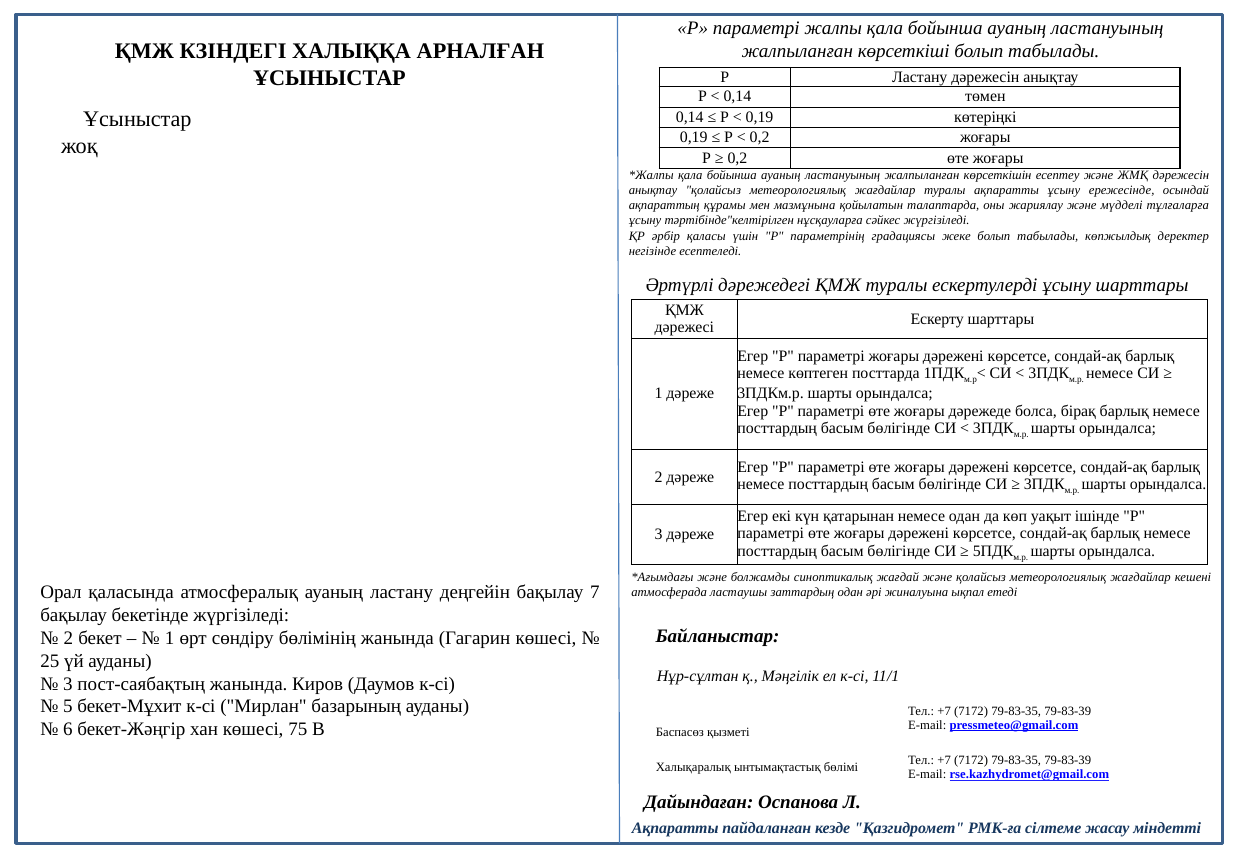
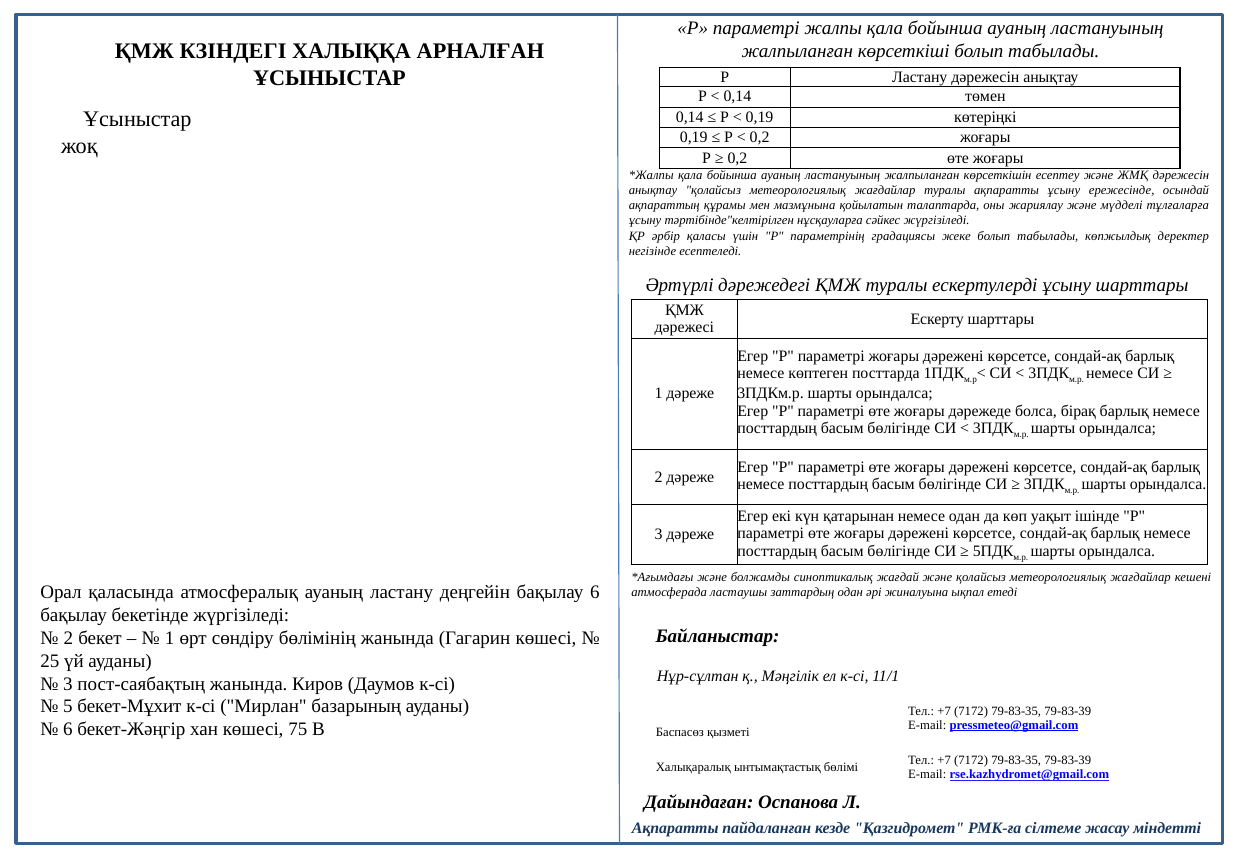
бақылау 7: 7 -> 6 (595, 592)
